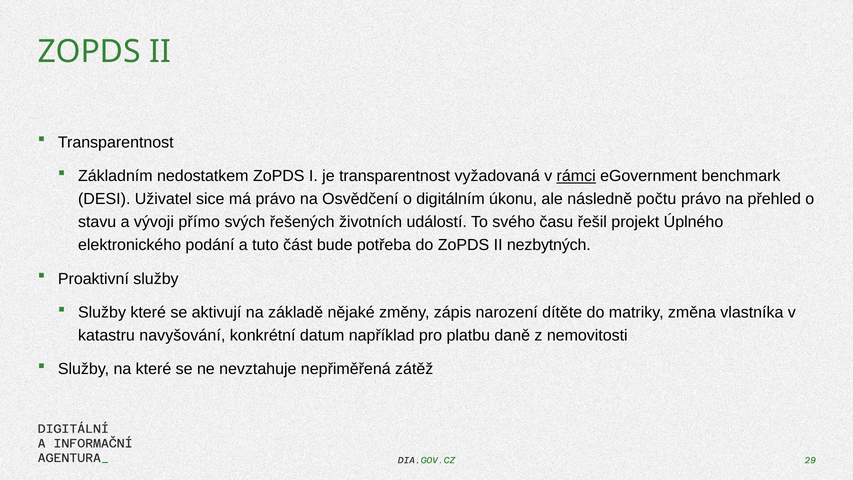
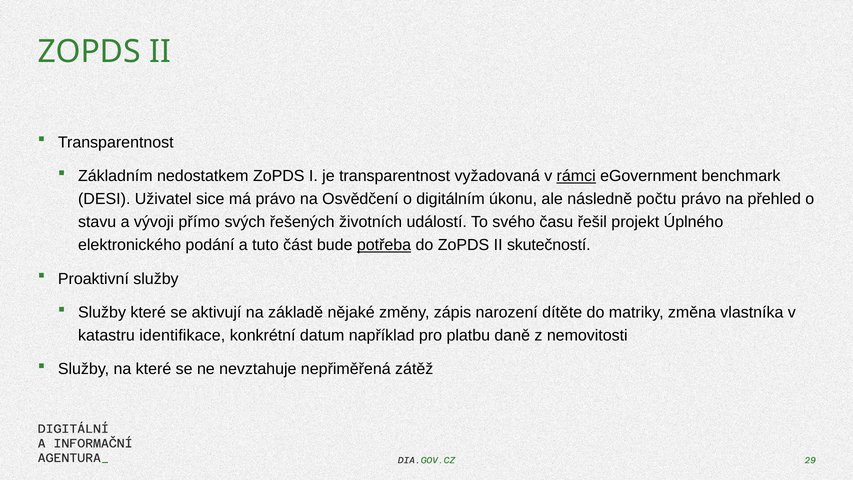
potřeba underline: none -> present (384, 245)
nezbytných: nezbytných -> skutečností (549, 245)
navyšování: navyšování -> identifikace (182, 335)
